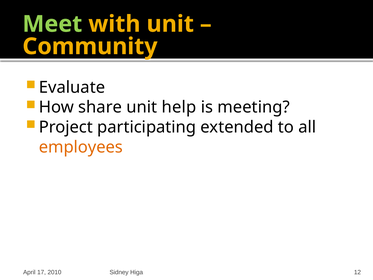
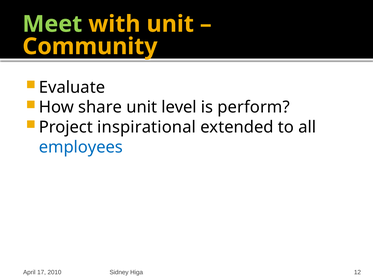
help: help -> level (179, 107)
meeting: meeting -> perform (254, 107)
participating: participating -> inspirational (147, 127)
employees colour: orange -> blue (81, 147)
